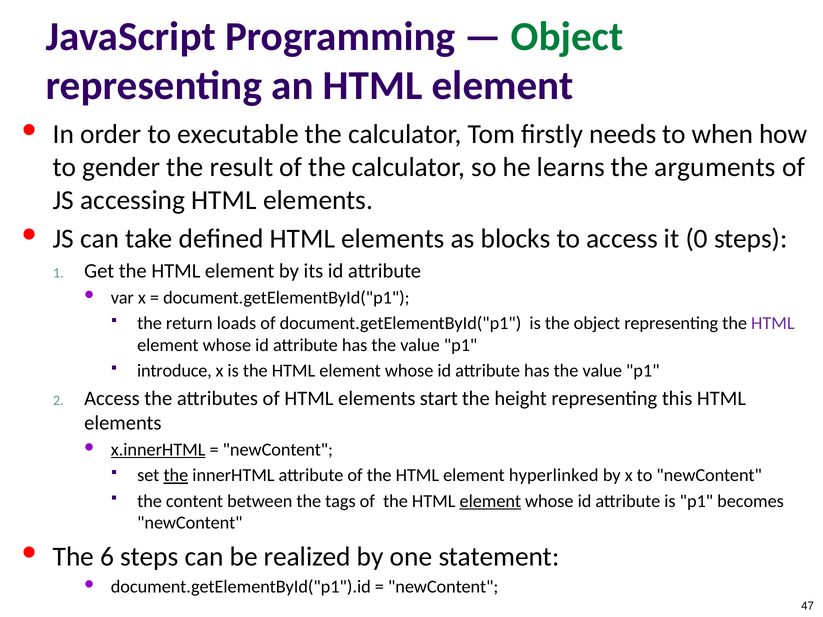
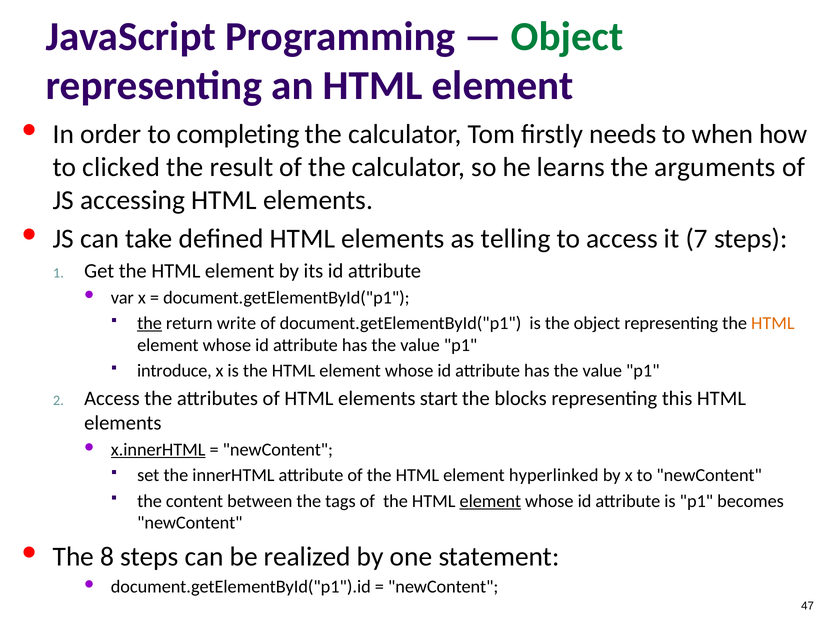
executable: executable -> completing (238, 134)
gender: gender -> clicked (121, 167)
blocks: blocks -> telling (516, 239)
0: 0 -> 7 (697, 239)
the underline: none -> present (150, 323)
loads: loads -> write (236, 323)
HTML colour: purple -> orange (773, 323)
height: height -> blocks (521, 399)
the underline: present -> none (176, 476)
6: 6 -> 8 (107, 557)
